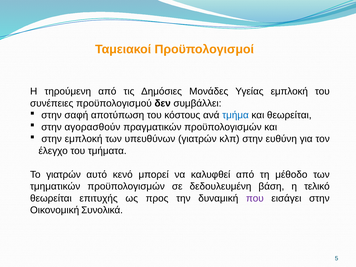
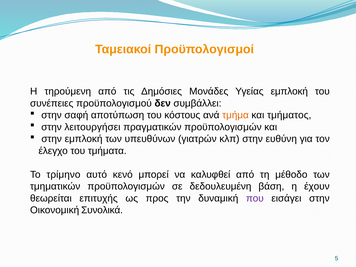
τμήμα colour: blue -> orange (235, 115)
και θεωρείται: θεωρείται -> τμήματος (289, 115)
αγορασθούν: αγορασθούν -> λειτουργήσει (92, 127)
Το γιατρών: γιατρών -> τρίμηνο (63, 175)
τελικό: τελικό -> έχουν (317, 186)
